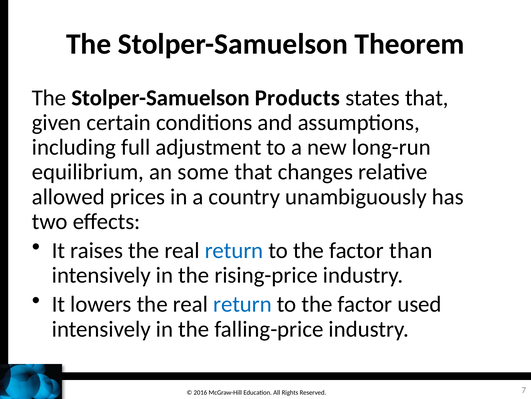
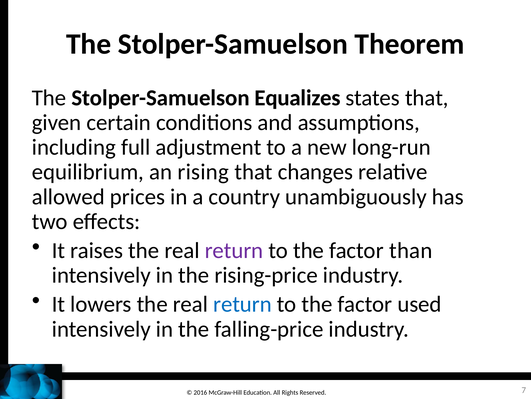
Products: Products -> Equalizes (298, 98)
some: some -> rising (203, 172)
return colour: blue -> purple (234, 250)
